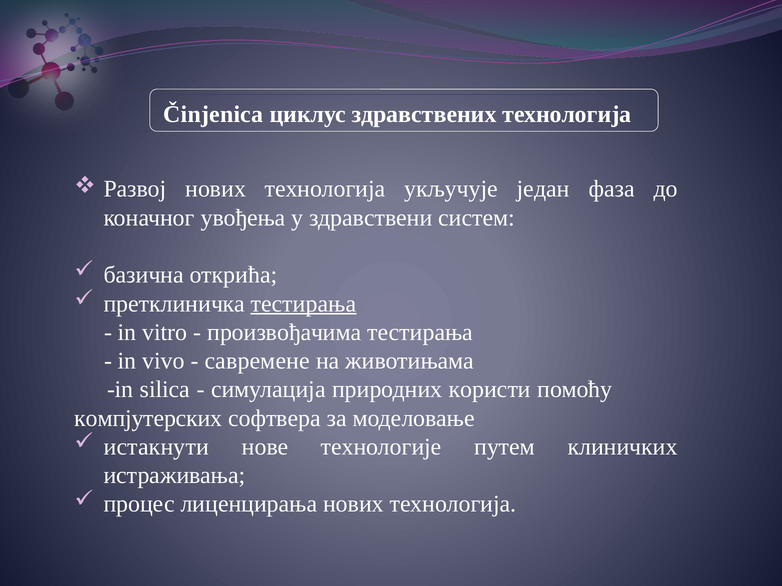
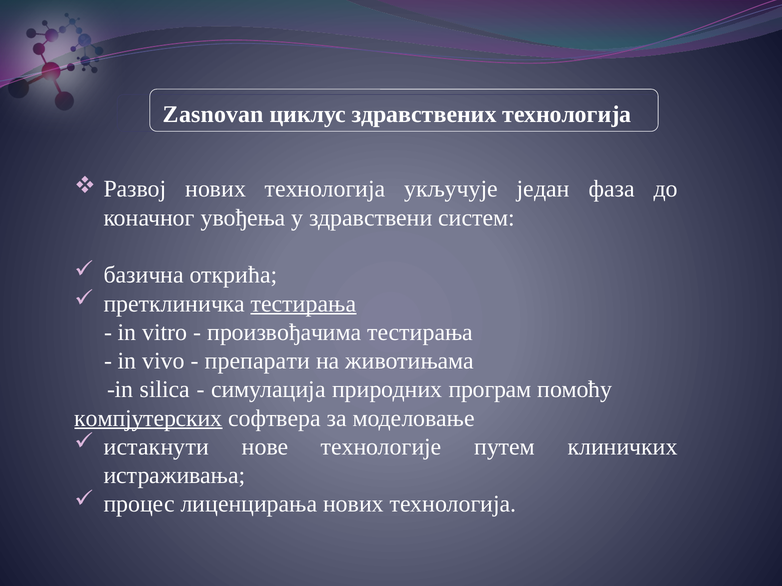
Činjenica: Činjenica -> Zasnovan (213, 114)
савремене: савремене -> препарати (257, 361)
користи: користи -> програм (490, 390)
компјутерских underline: none -> present (148, 419)
